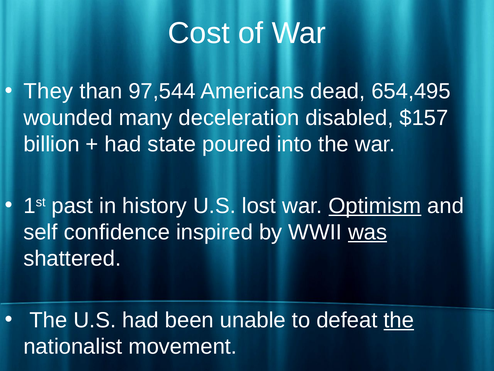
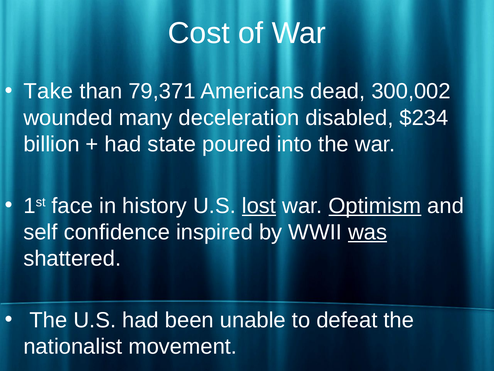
They: They -> Take (48, 91)
97,544: 97,544 -> 79,371 (162, 91)
654,495: 654,495 -> 300,002 (411, 91)
$157: $157 -> $234 (424, 118)
past: past -> face (72, 205)
lost underline: none -> present (259, 205)
the underline: present -> none (399, 320)
